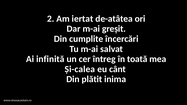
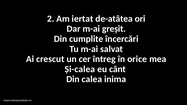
infinită: infinită -> crescut (50, 59)
toată: toată -> orice (137, 59)
plătit: plătit -> calea (92, 79)
